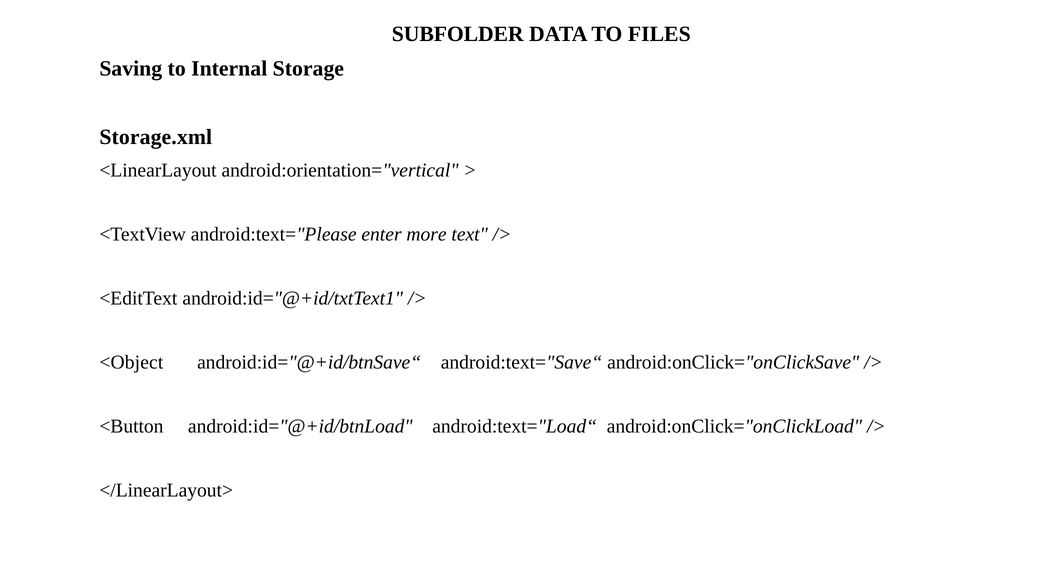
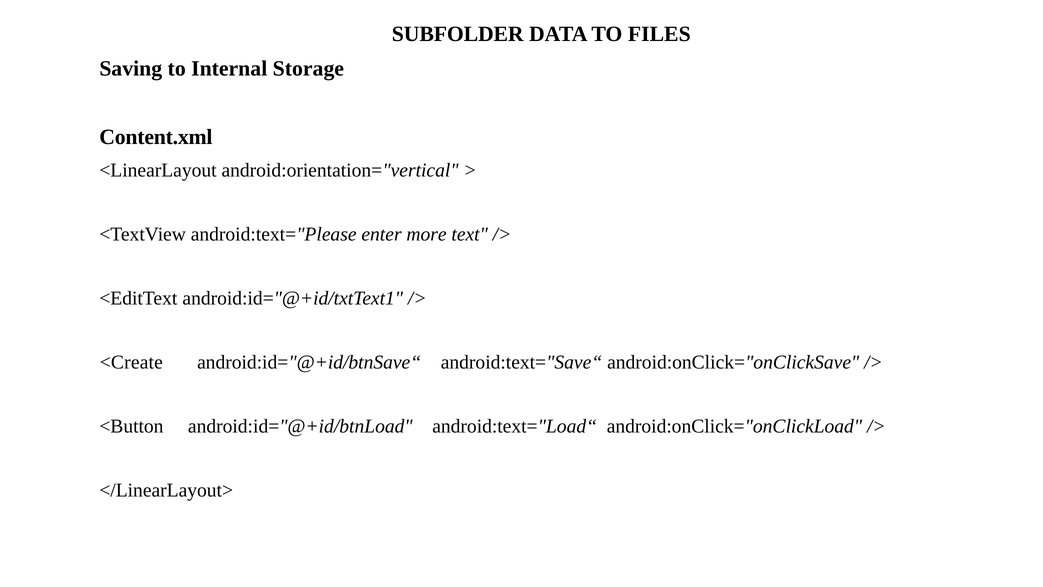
Storage.xml: Storage.xml -> Content.xml (156, 137)
<Object: <Object -> <Create (131, 362)
